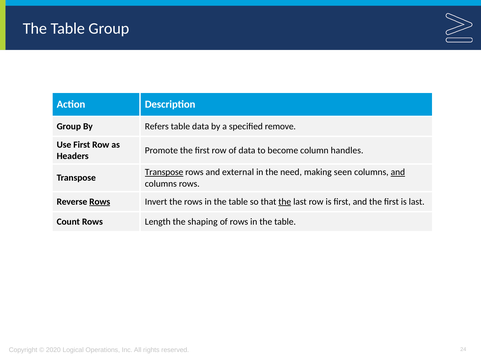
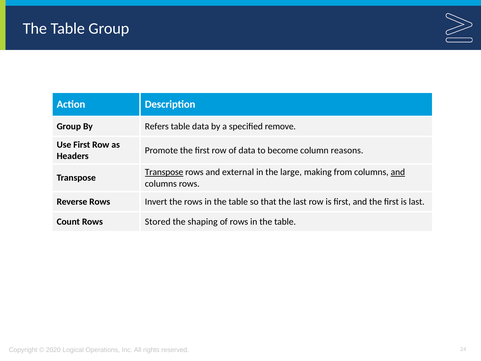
handles: handles -> reasons (347, 150)
need: need -> large (291, 172)
seen: seen -> from (343, 172)
Rows underline: present -> none (100, 202)
the underline: present -> none (285, 202)
Length: Length -> Stored (158, 222)
